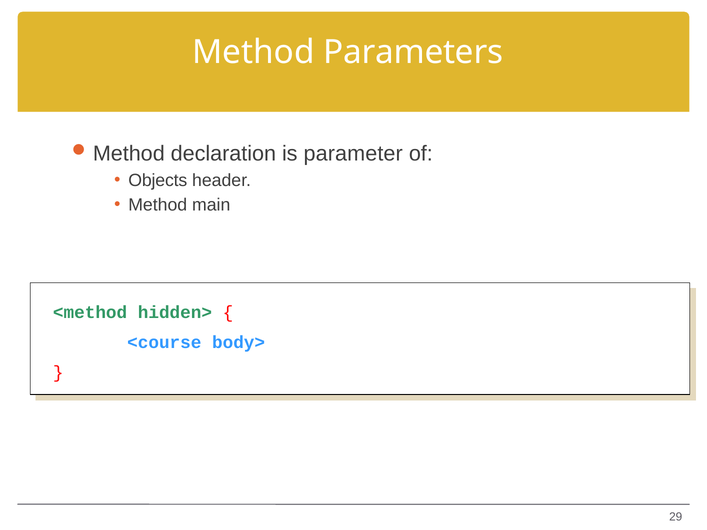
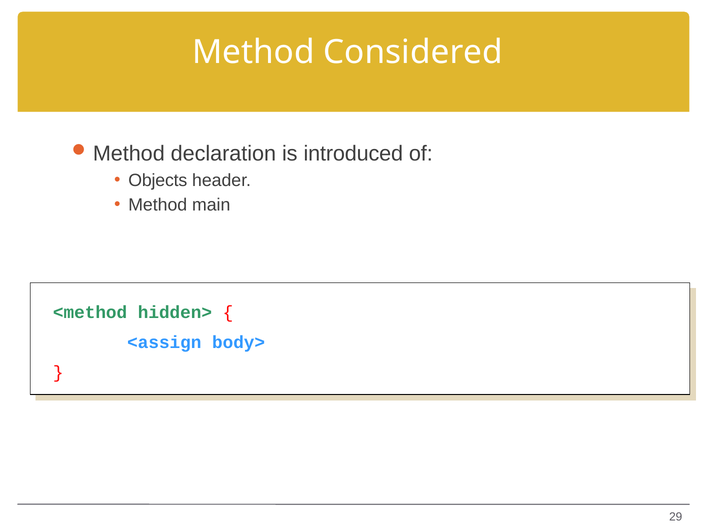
Parameters: Parameters -> Considered (413, 52)
parameter: parameter -> introduced (353, 154)
<course: <course -> <assign (164, 342)
